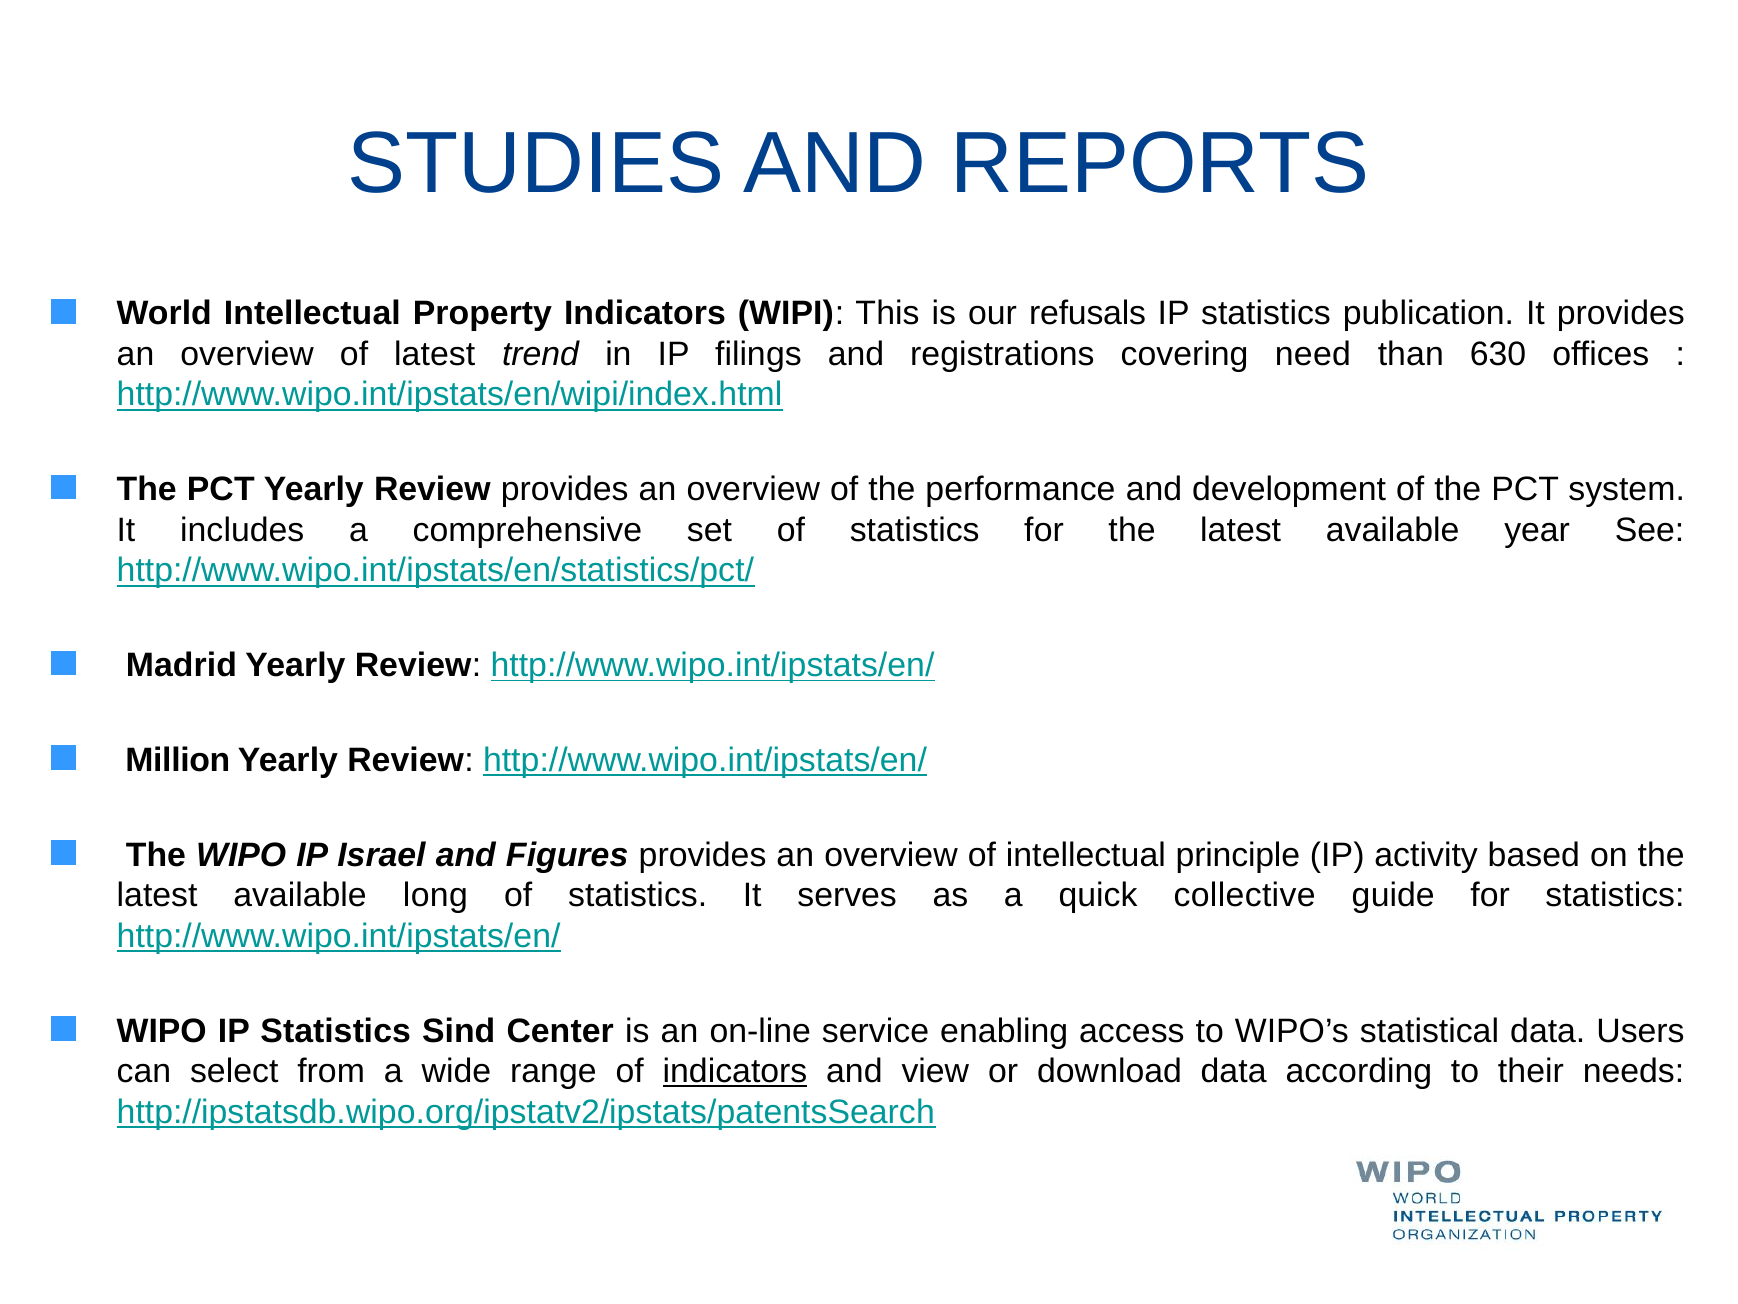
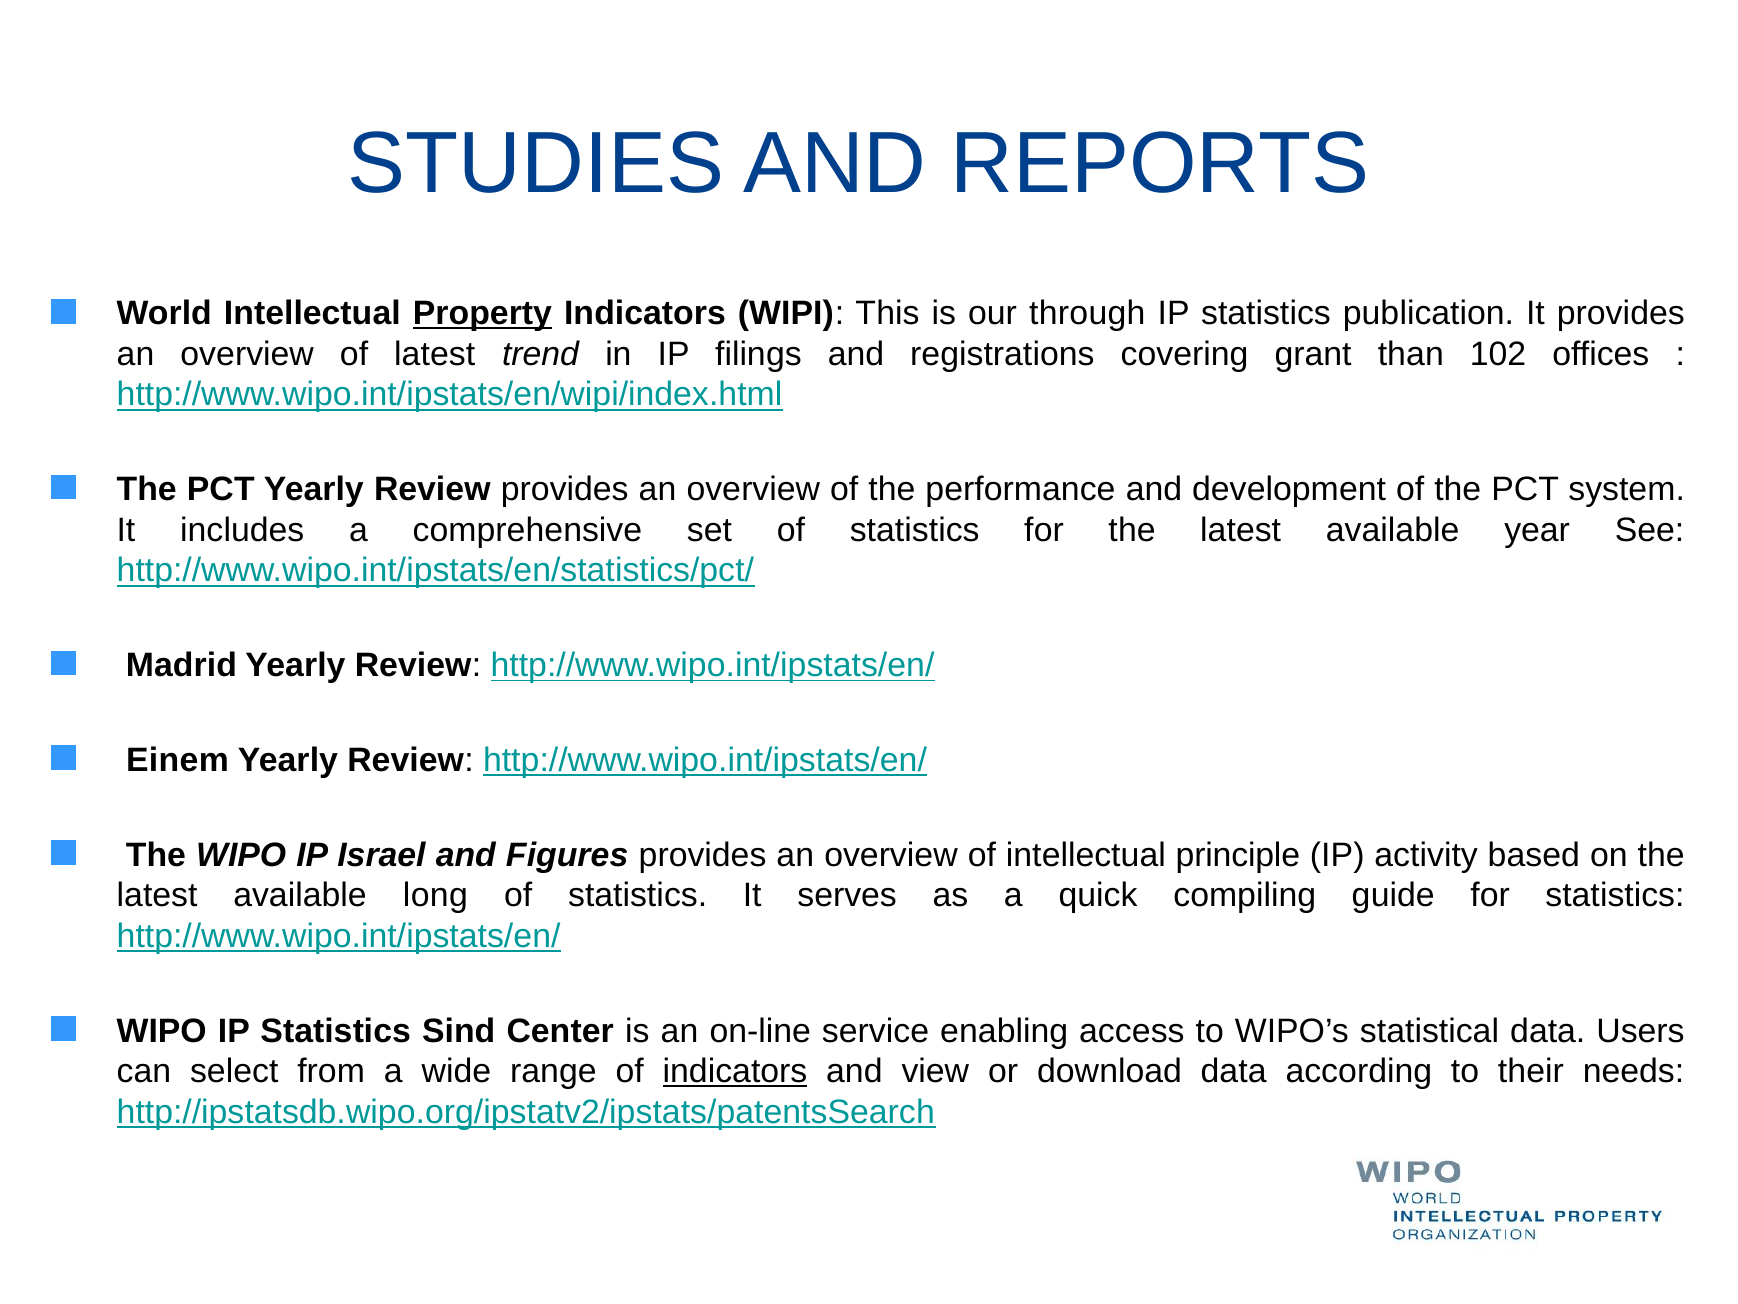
Property underline: none -> present (482, 314)
refusals: refusals -> through (1087, 314)
need: need -> grant (1313, 354)
630: 630 -> 102 (1498, 354)
Million: Million -> Einem (177, 760)
collective: collective -> compiling (1245, 895)
